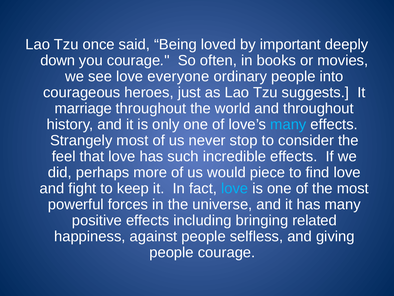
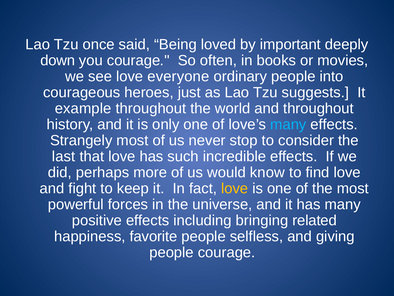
marriage: marriage -> example (83, 108)
feel: feel -> last (64, 156)
piece: piece -> know (267, 172)
love colour: light blue -> yellow (235, 188)
against: against -> favorite (153, 236)
